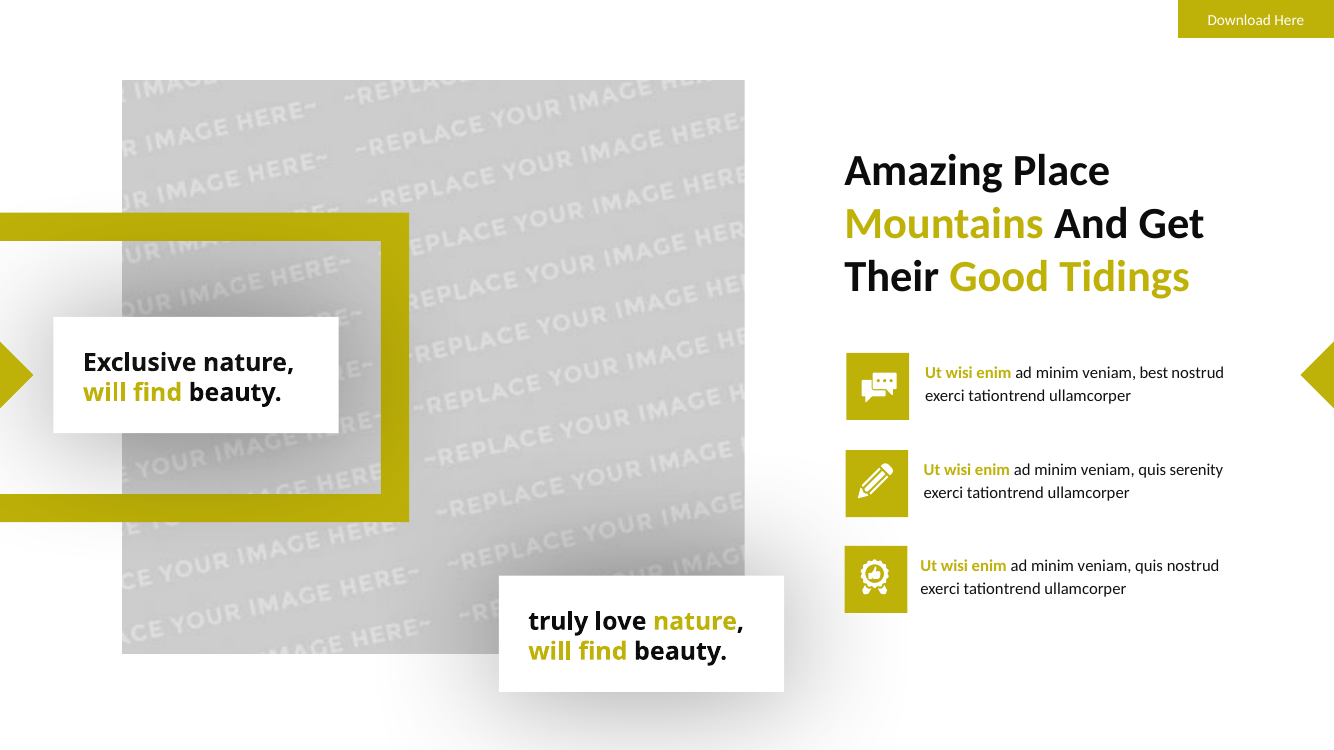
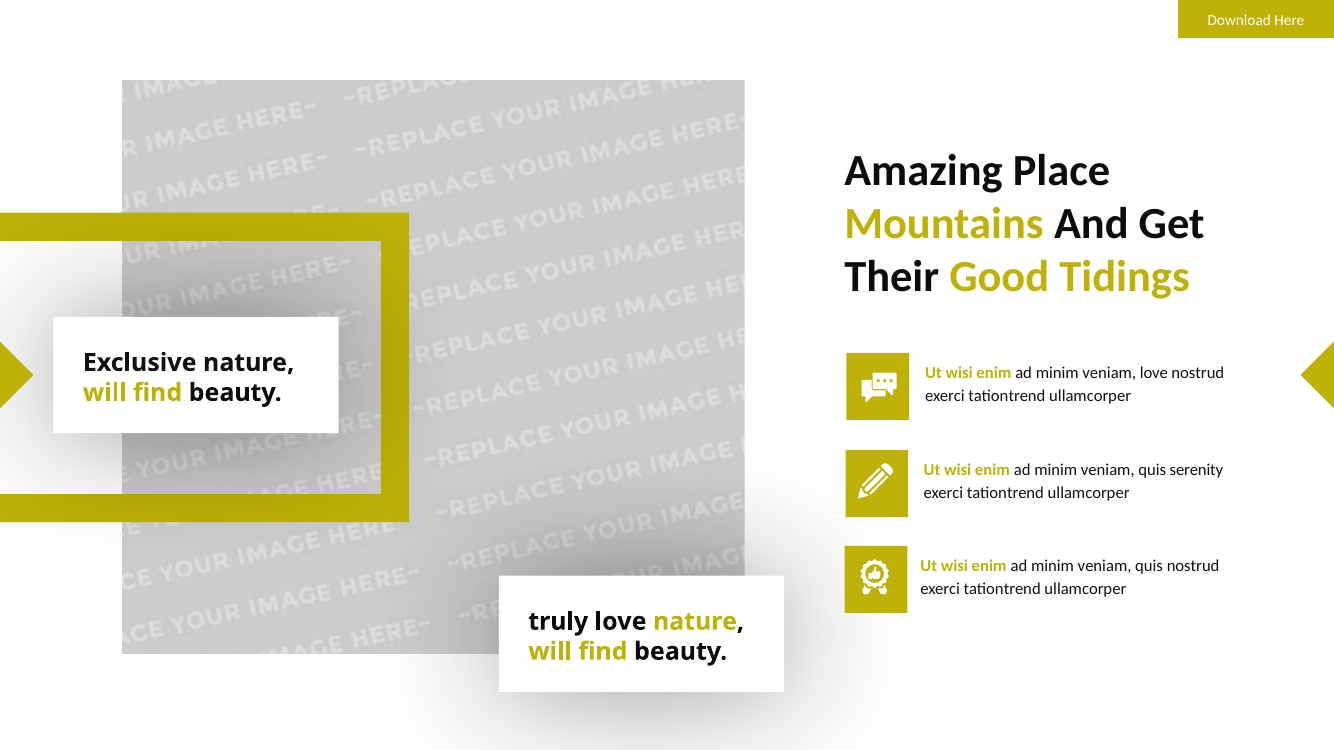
veniam best: best -> love (1154, 373)
